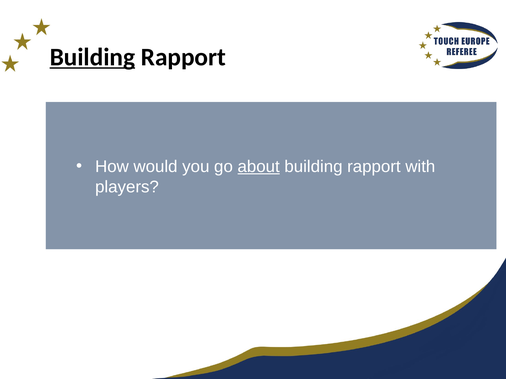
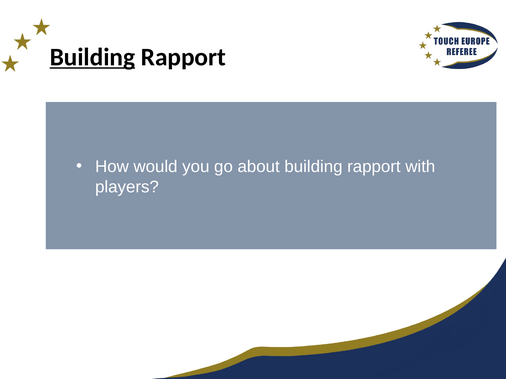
about underline: present -> none (259, 167)
